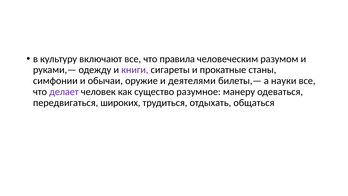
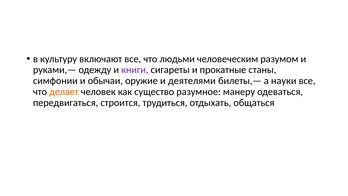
правила: правила -> людьми (177, 59)
делает colour: purple -> orange (64, 92)
широких: широких -> строится (120, 103)
